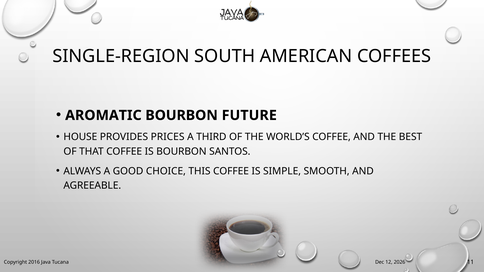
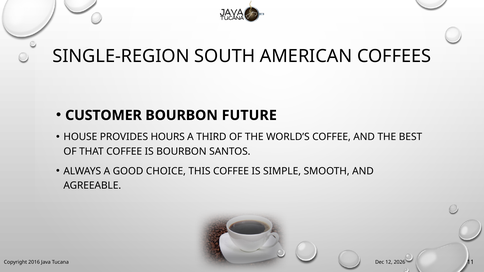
AROMATIC: AROMATIC -> CUSTOMER (103, 115)
PRICES: PRICES -> HOURS (168, 137)
